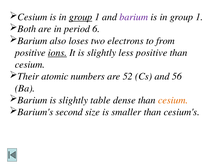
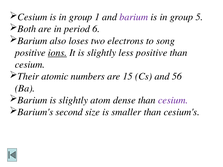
group underline: present -> none (81, 17)
1: 1 -> 5 (199, 17)
from: from -> song (165, 41)
52: 52 -> 15 (128, 77)
table: table -> atom (100, 100)
cesium colour: orange -> purple (173, 100)
